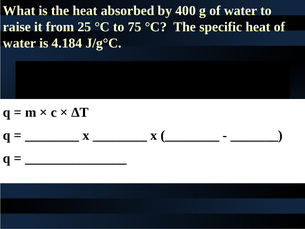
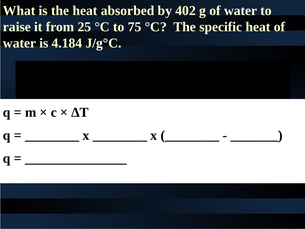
400: 400 -> 402 (186, 11)
